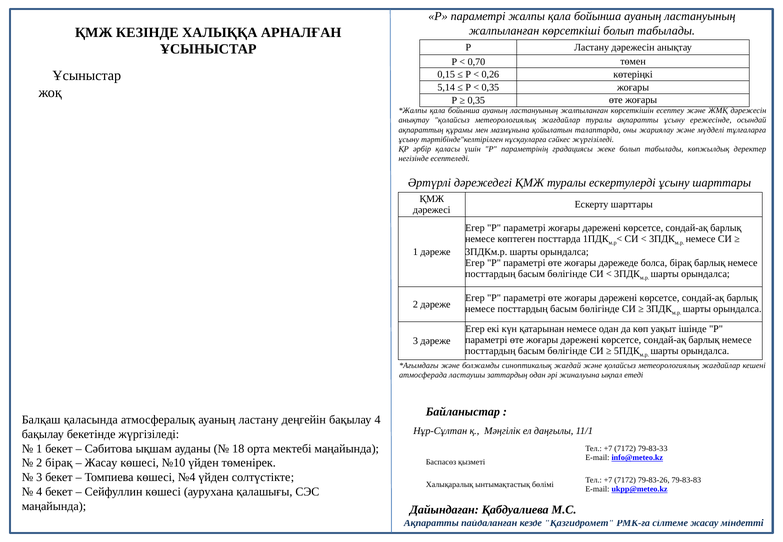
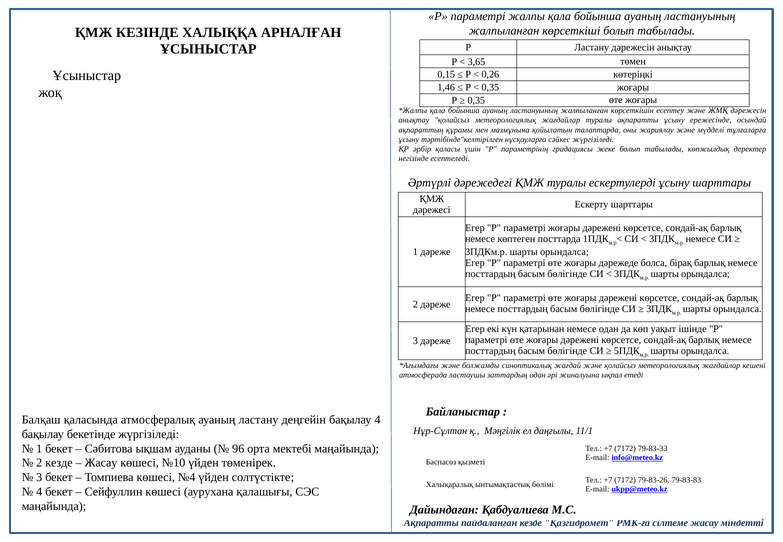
0,70: 0,70 -> 3,65 (476, 62)
5,14: 5,14 -> 1,46 (446, 88)
18: 18 -> 96 (238, 449)
2 бірақ: бірақ -> кезде (59, 463)
